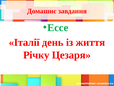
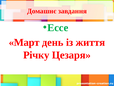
Італії: Італії -> Март (24, 42)
